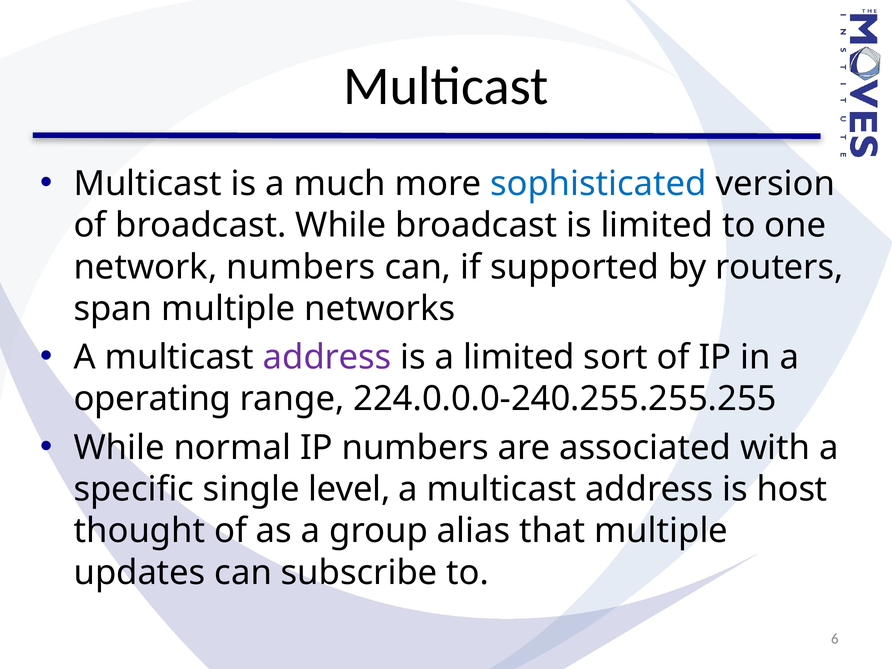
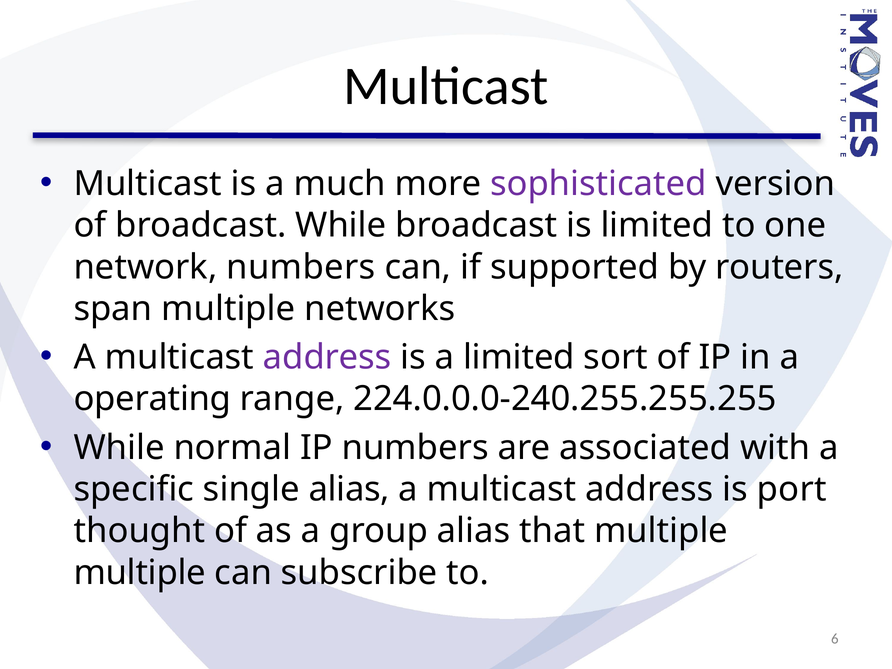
sophisticated colour: blue -> purple (598, 184)
single level: level -> alias (349, 489)
host: host -> port (792, 489)
updates: updates -> multiple (140, 573)
